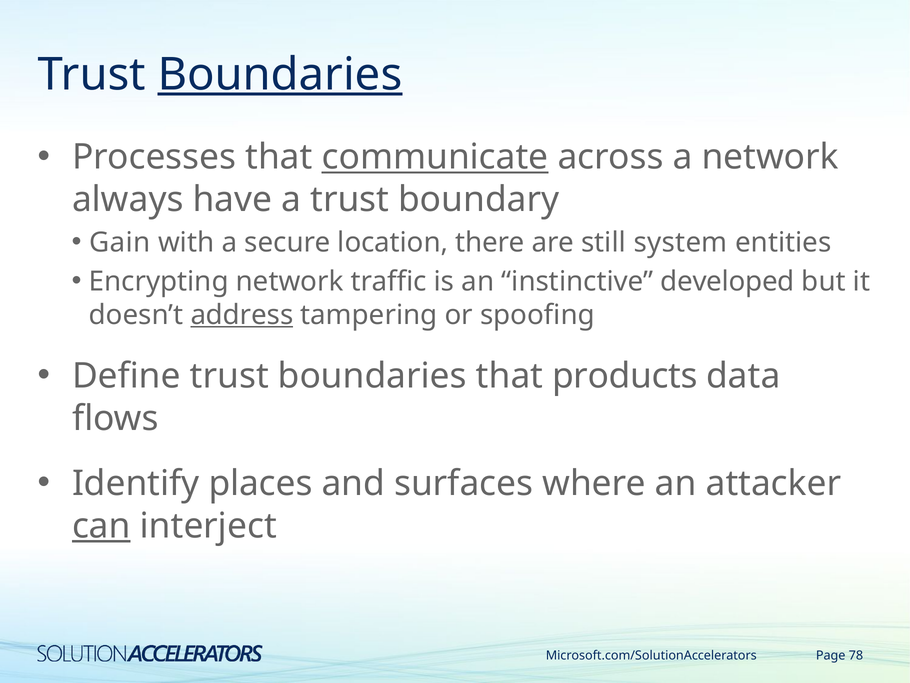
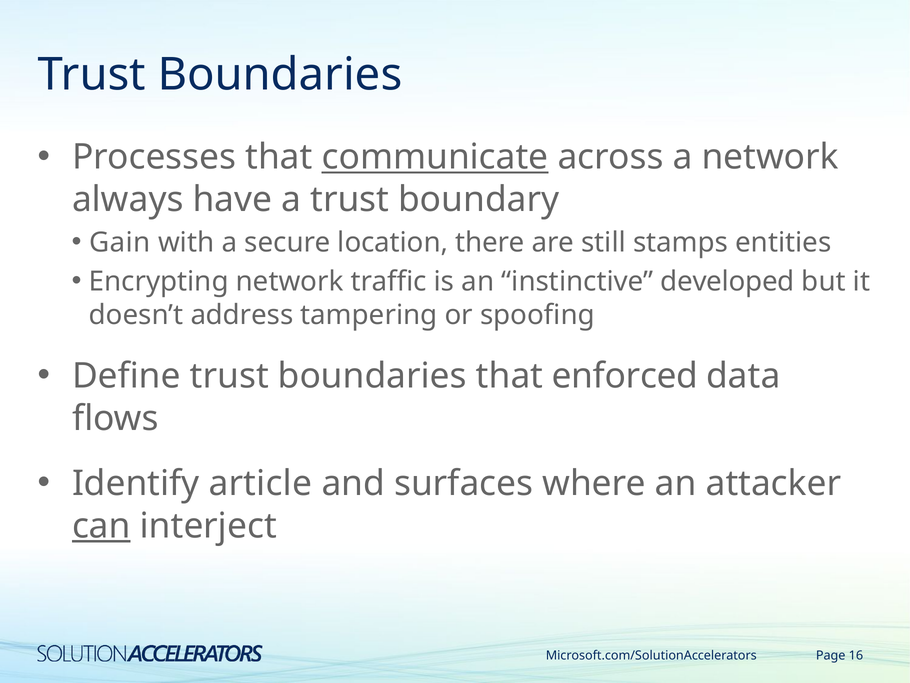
Boundaries underline: present -> none (280, 74)
system: system -> stamps (681, 242)
address underline: present -> none (242, 315)
products: products -> enforced (625, 376)
places: places -> article (260, 483)
78: 78 -> 16 (856, 655)
